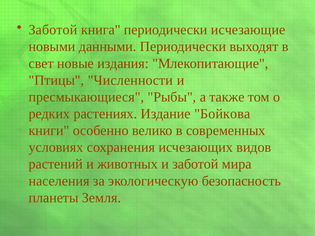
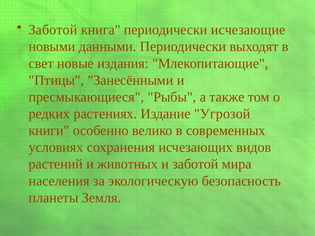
Численности: Численности -> Занесёнными (130, 80)
Бойкова: Бойкова -> Угрозой (222, 114)
